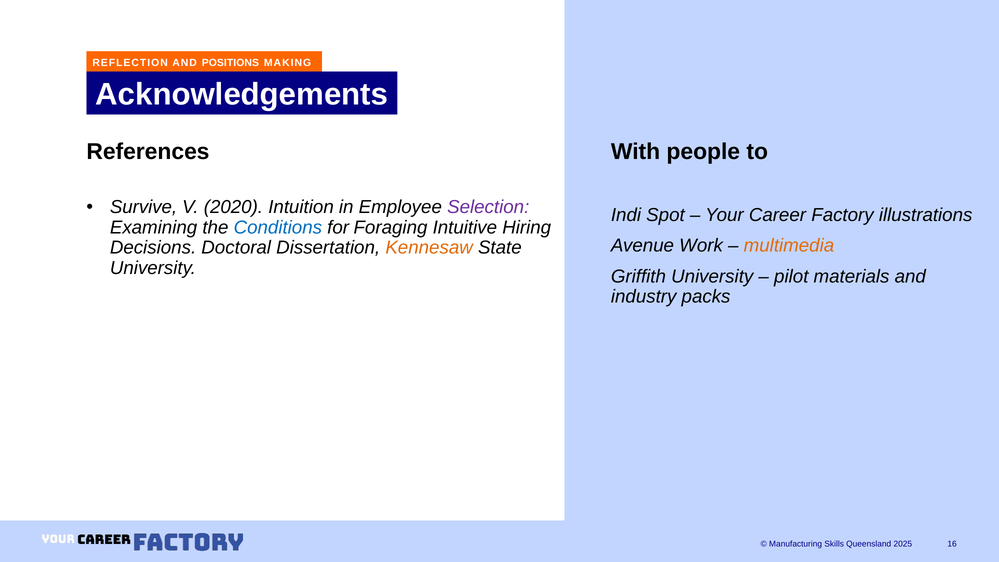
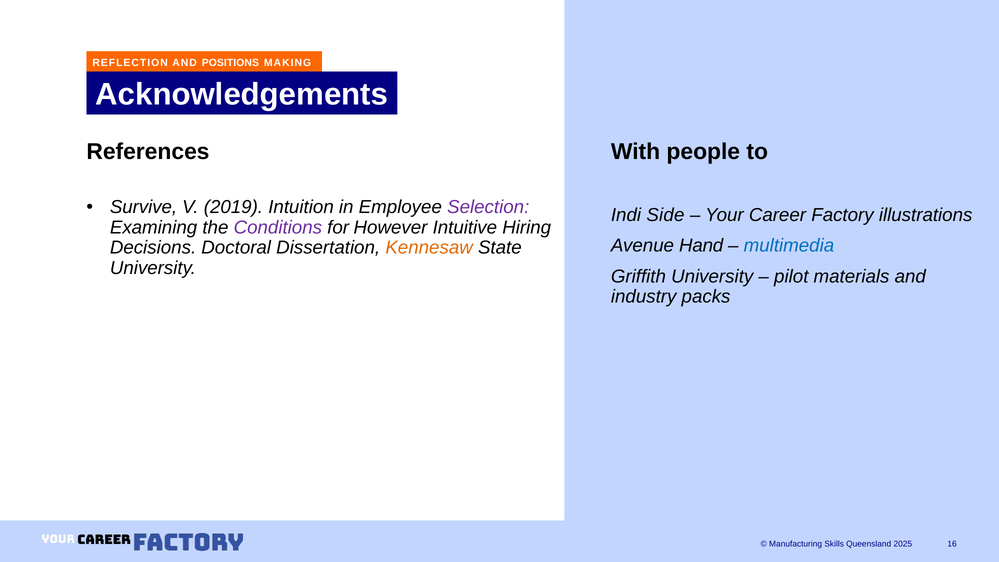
2020: 2020 -> 2019 (233, 207)
Spot: Spot -> Side (665, 215)
Conditions colour: blue -> purple (278, 228)
Foraging: Foraging -> However (391, 228)
Work: Work -> Hand (701, 246)
multimedia colour: orange -> blue (789, 246)
